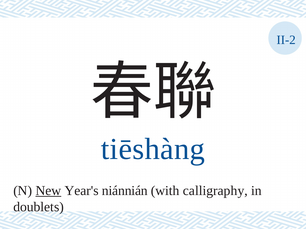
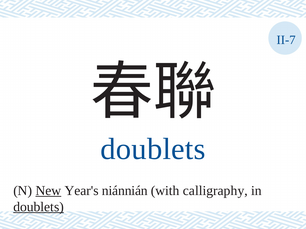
II-2: II-2 -> II-7 (286, 40)
tiēshàng: tiēshàng -> doublets (153, 149)
doublets underline: none -> present (39, 207)
